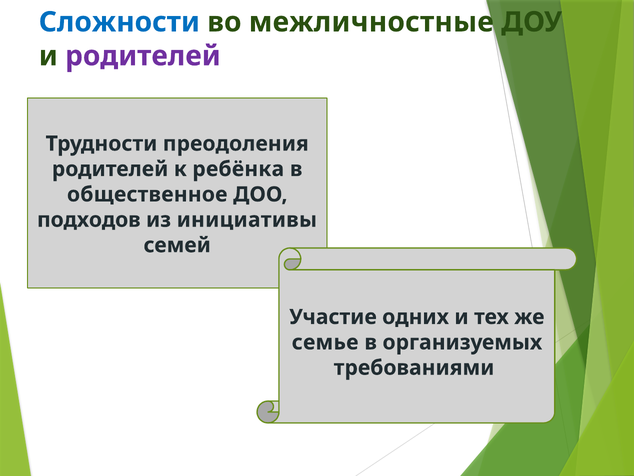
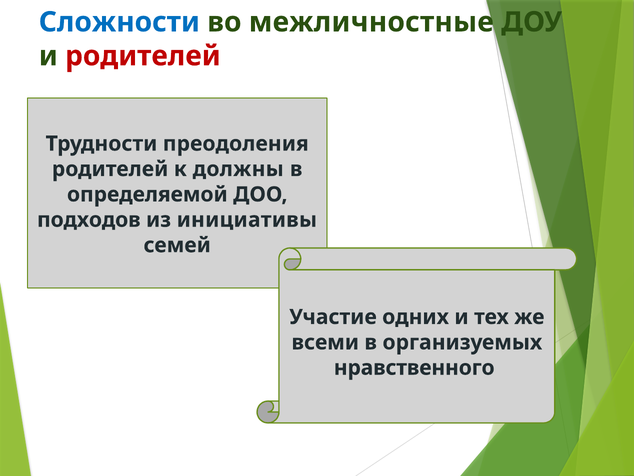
родителей colour: purple -> red (143, 56)
ребёнка: ребёнка -> должны (238, 169)
общественное: общественное -> определяемой (147, 194)
семье: семье -> всеми (325, 342)
требованиями: требованиями -> нравственного (414, 367)
